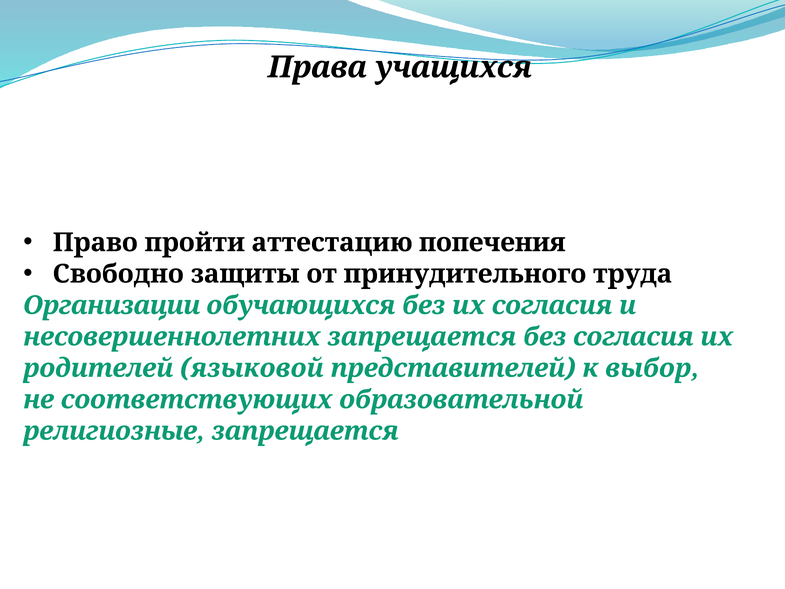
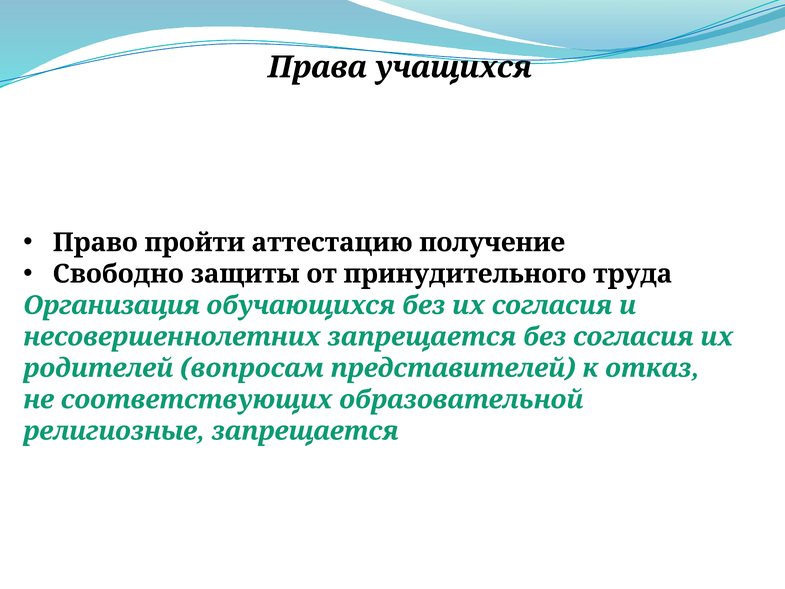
попечения: попечения -> получение (492, 242)
Организации: Организации -> Организация (112, 305)
языковой: языковой -> вопросам (252, 368)
выбор: выбор -> отказ (652, 368)
